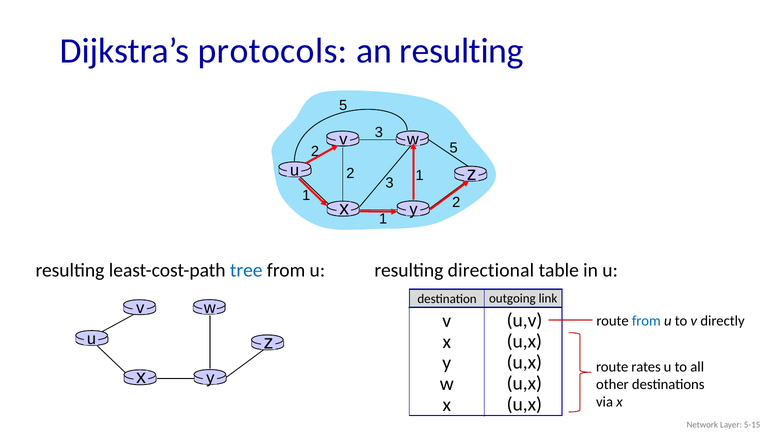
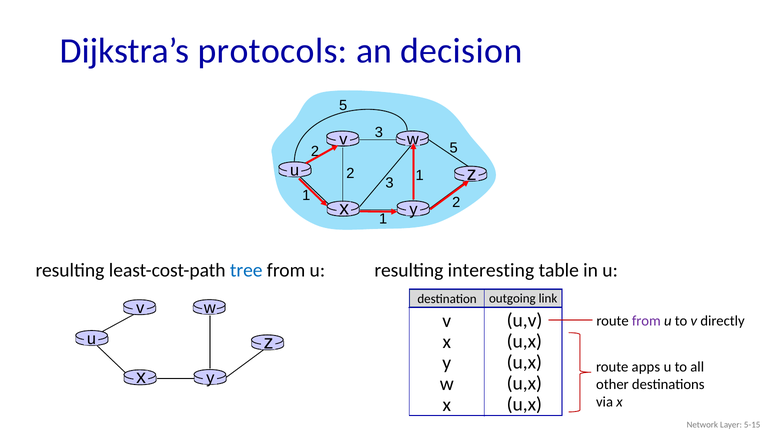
an resulting: resulting -> decision (461, 51)
directional: directional -> interesting (491, 271)
from colour: blue -> purple (646, 321)
rates: rates -> apps (646, 367)
